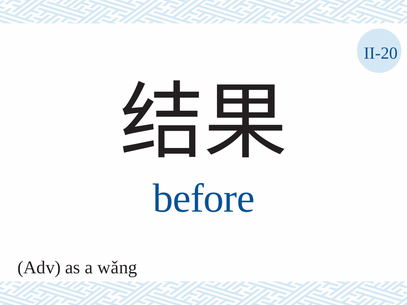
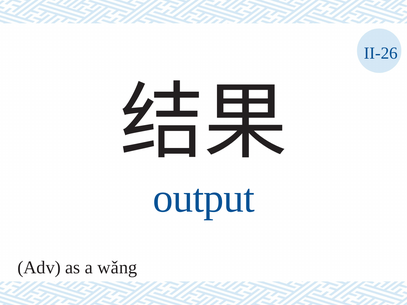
II-20: II-20 -> II-26 (381, 53)
before: before -> output (204, 199)
